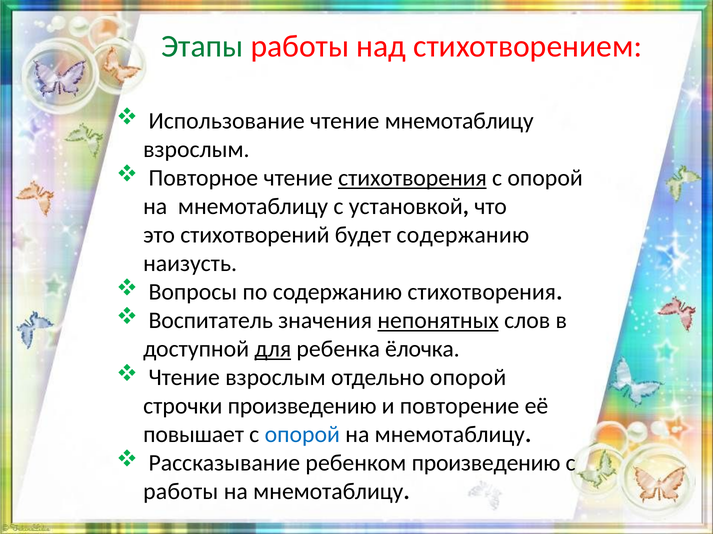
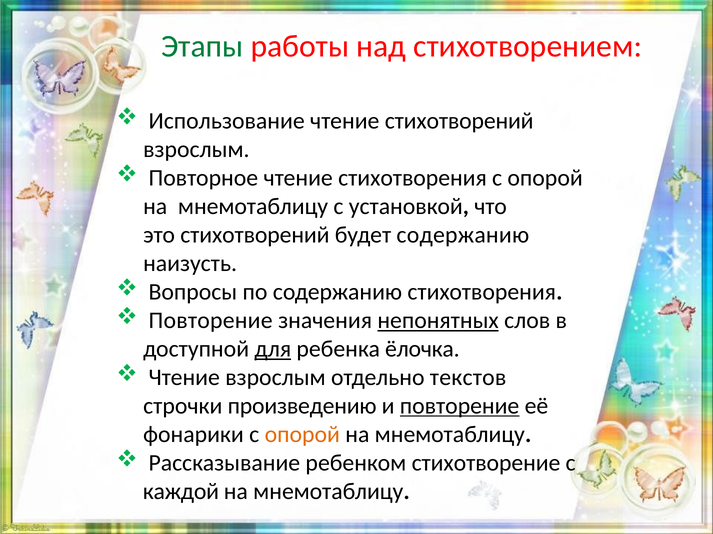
чтение мнемотаблицу: мнемотаблицу -> стихотворений (459, 121)
стихотворения underline: present -> none (412, 178)
Воспитатель: Воспитатель -> Повторение (211, 321)
отдельно опорой: опорой -> текстов (468, 378)
повторение underline: none -> present (460, 406)
повышает: повышает -> фонарики (194, 435)
опорой colour: blue -> orange (302, 435)
ребенком произведению: произведению -> стихотворение (486, 463)
работы: работы -> каждой (181, 492)
